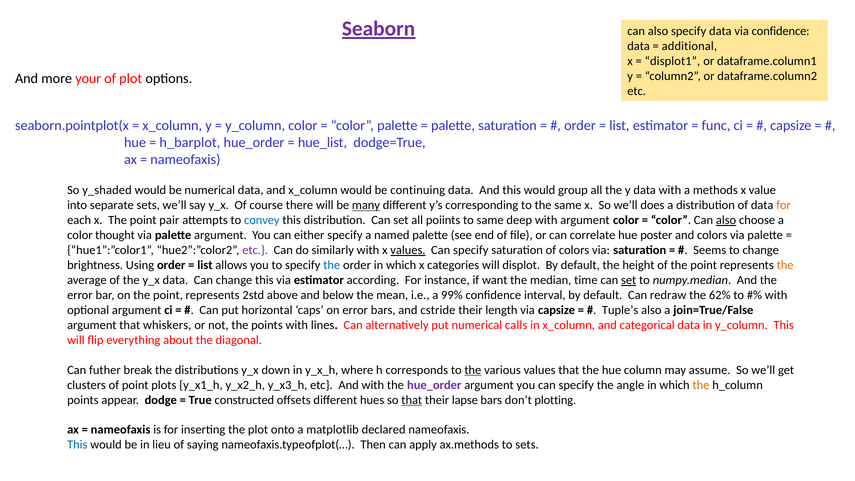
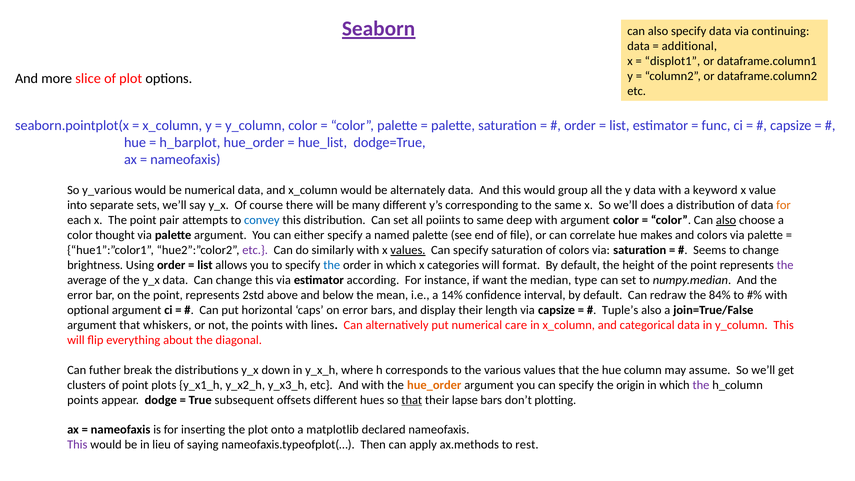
via confidence: confidence -> continuing (781, 31)
your: your -> slice (88, 79)
y_shaded: y_shaded -> y_various (107, 190)
continuing: continuing -> alternately (418, 190)
methods: methods -> keyword (715, 190)
many underline: present -> none (366, 205)
poster: poster -> makes (656, 235)
displot: displot -> format (521, 265)
the colour: orange -> purple (785, 265)
time: time -> type (586, 280)
set underline: present -> none (629, 280)
99%: 99% -> 14% (452, 295)
62%: 62% -> 84% (720, 295)
cstride: cstride -> display (438, 310)
calls: calls -> care (516, 325)
the underline: present -> none (473, 370)
hue_order colour: purple -> orange (434, 385)
angle: angle -> origin (630, 385)
the colour: orange -> purple (701, 385)
constructed: constructed -> subsequent (244, 400)
This colour: blue -> purple (77, 445)
to sets: sets -> rest (527, 445)
